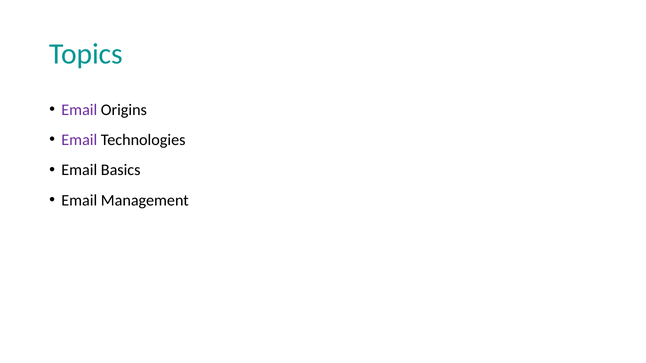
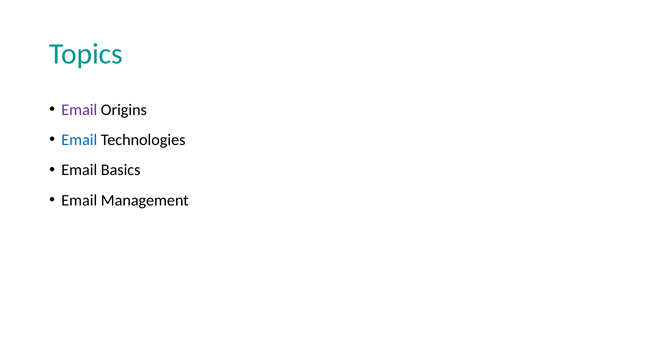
Email colour: purple -> blue (79, 140)
